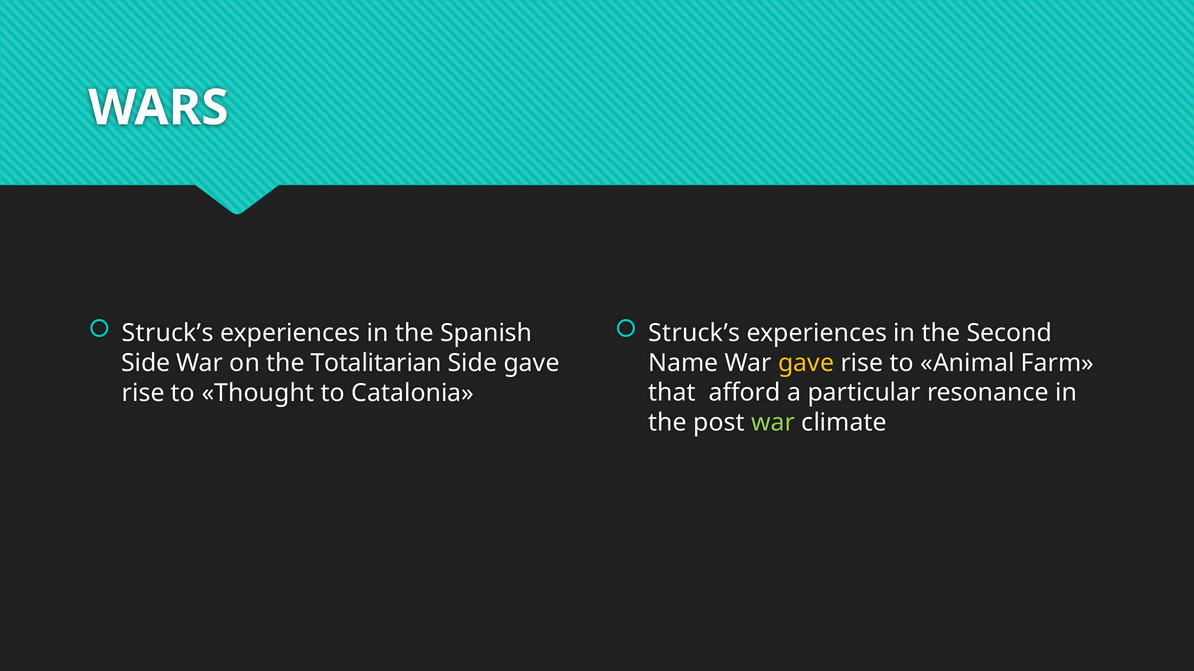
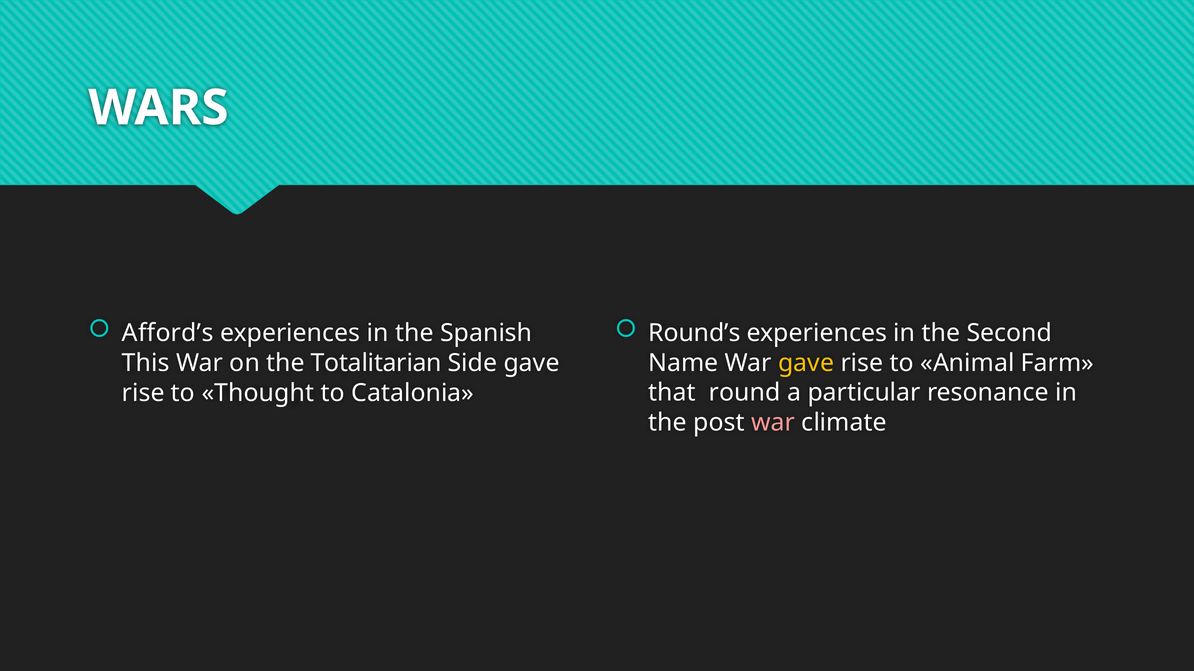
Struck’s: Struck’s -> Round’s (694, 333)
Struck’s: Struck’s -> Afford’s (168, 334)
Side: Side -> This (146, 363)
afford: afford -> round (745, 393)
war colour: light green -> pink (773, 423)
